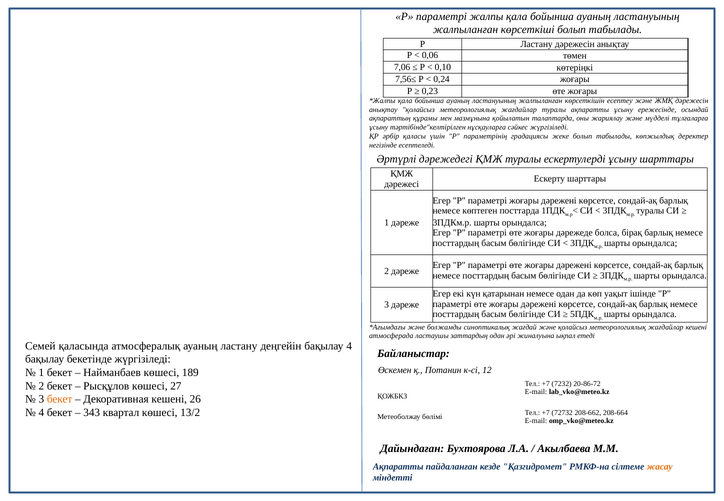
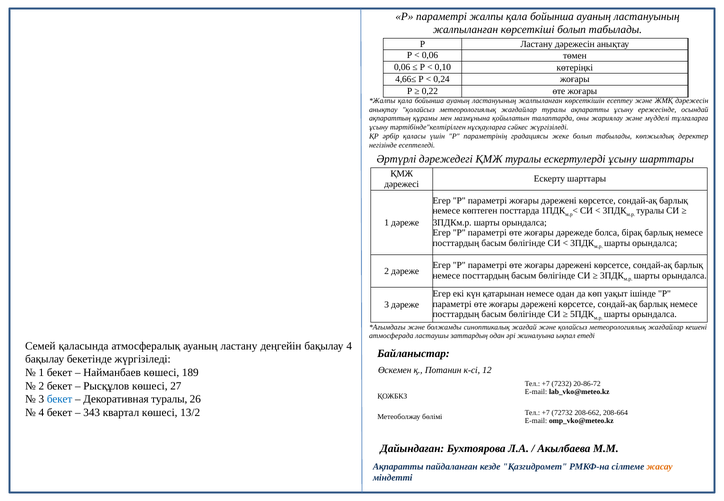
7,06: 7,06 -> 0,06 (402, 67)
7,56≤: 7,56≤ -> 4,66≤ (406, 79)
0,23: 0,23 -> 0,22 (430, 91)
бекет colour: orange -> blue (60, 399)
Декоративная кешені: кешені -> туралы (169, 399)
